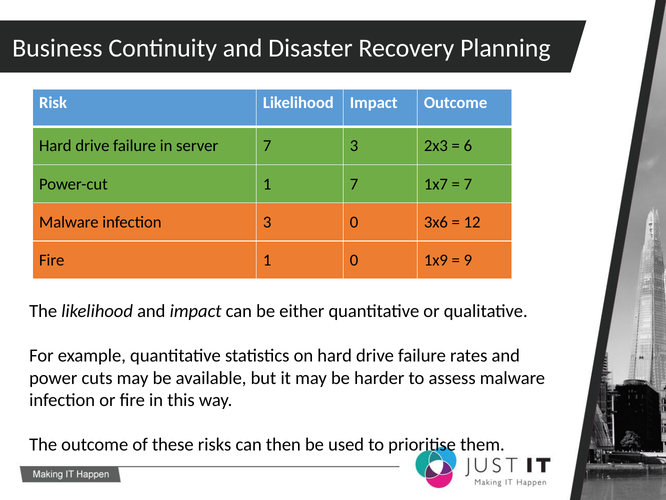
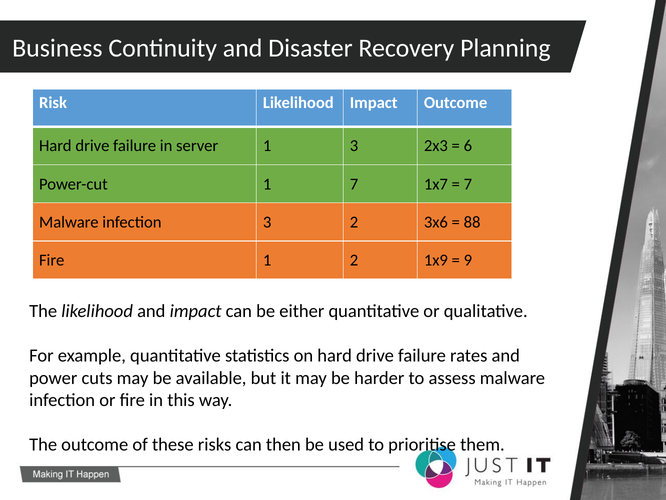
server 7: 7 -> 1 (267, 146)
3 0: 0 -> 2 (354, 222)
12: 12 -> 88 (472, 222)
1 0: 0 -> 2 (354, 260)
